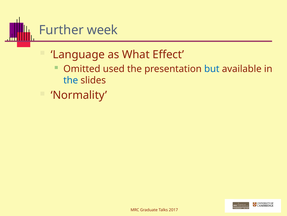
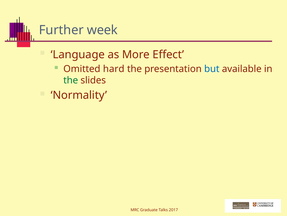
What: What -> More (136, 54)
used: used -> hard (114, 69)
the colour: blue -> green (71, 80)
